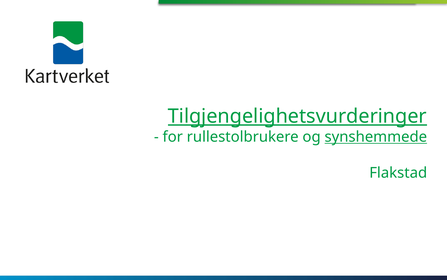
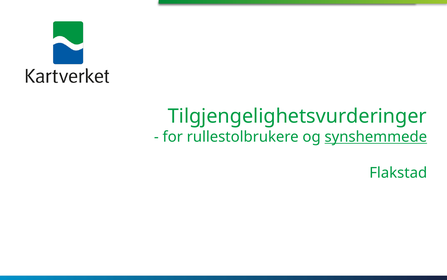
Tilgjengelighetsvurderinger underline: present -> none (297, 116)
